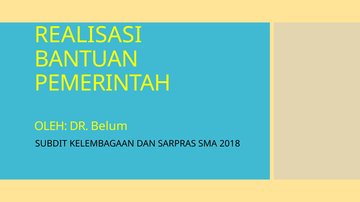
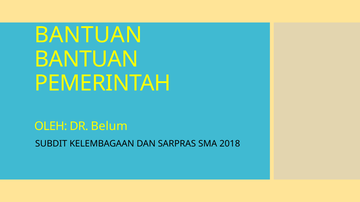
REALISASI: REALISASI -> BANTUAN (88, 35)
